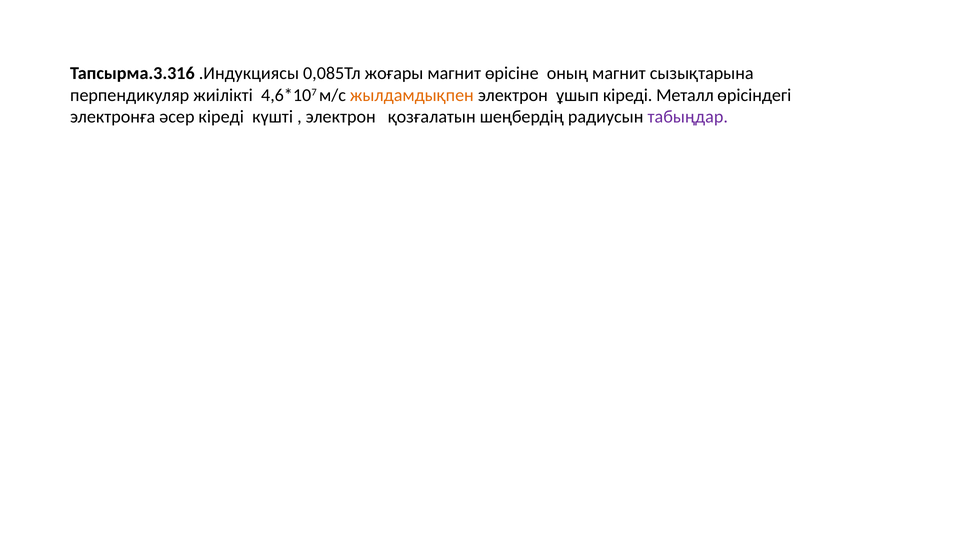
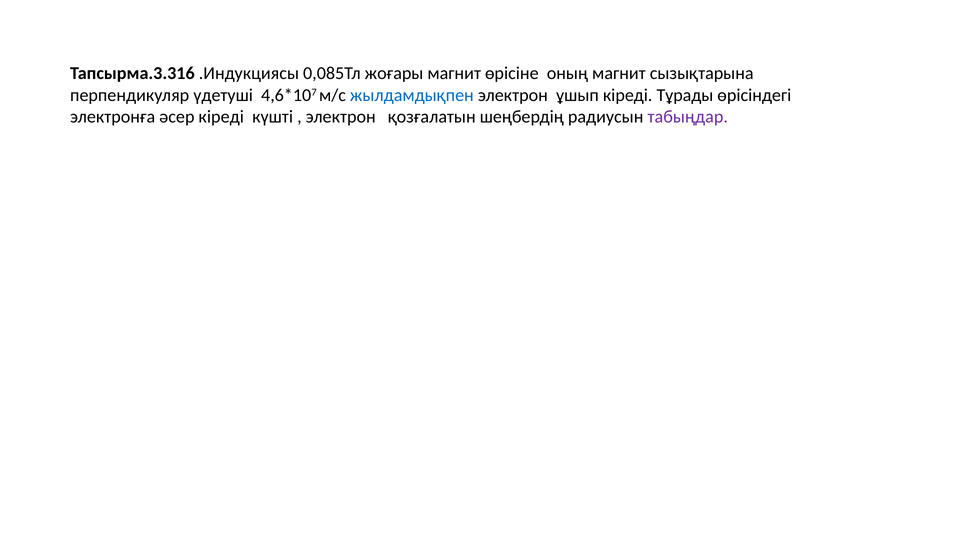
жиілікті: жиілікті -> үдетуші (223, 95)
жылдамдықпен colour: orange -> blue (412, 95)
Металл: Металл -> Тұрады (685, 95)
